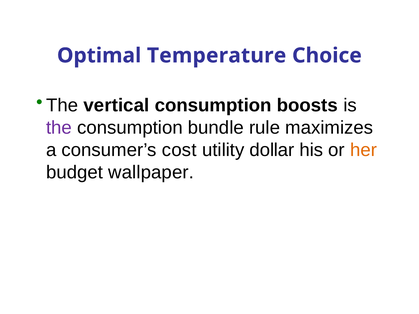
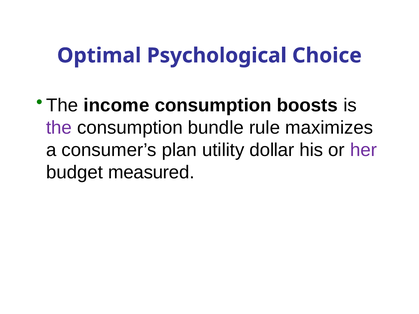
Temperature: Temperature -> Psychological (217, 56)
vertical: vertical -> income (116, 105)
cost: cost -> plan (179, 150)
her colour: orange -> purple (364, 150)
wallpaper: wallpaper -> measured (151, 172)
